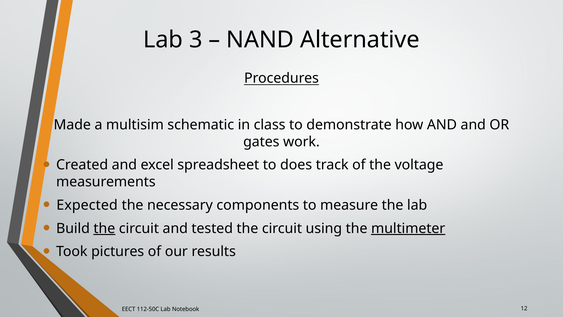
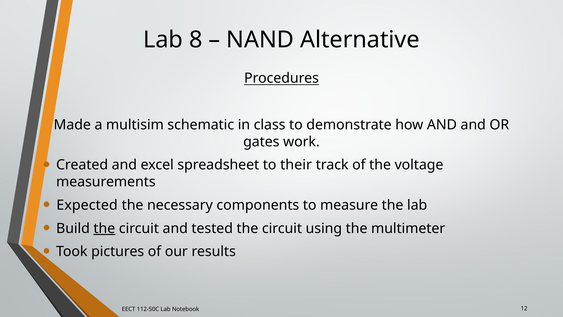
3: 3 -> 8 (196, 40)
does: does -> their (296, 165)
multimeter underline: present -> none (408, 228)
